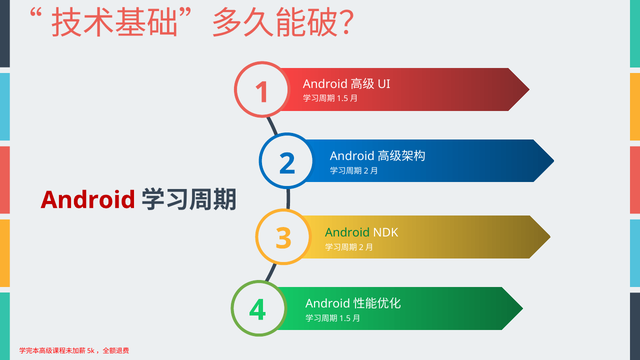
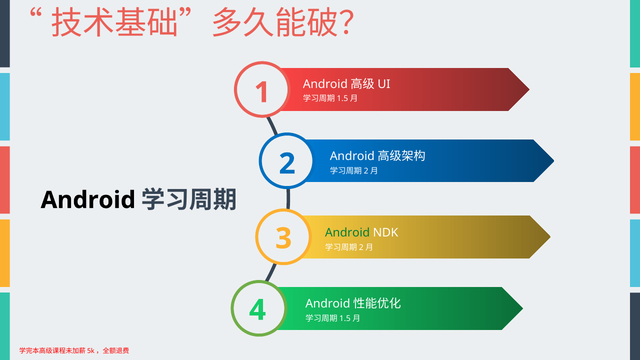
Android colour: red -> black (88, 200)
